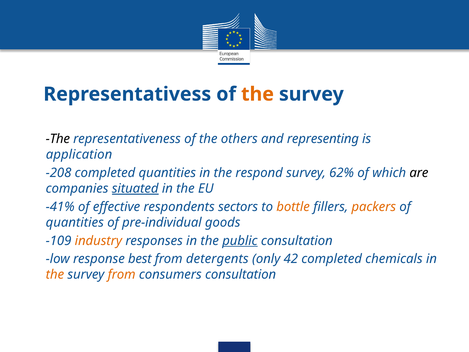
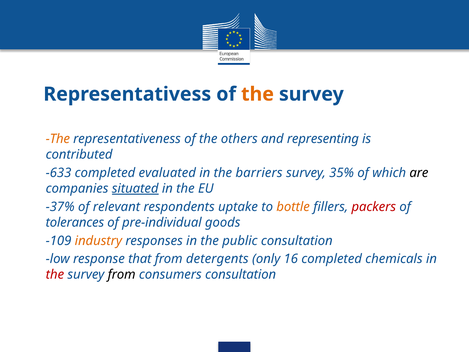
The colour: black -> orange (58, 139)
application: application -> contributed (79, 155)
-208: -208 -> -633 (59, 173)
completed quantities: quantities -> evaluated (167, 173)
respond: respond -> barriers (259, 173)
62%: 62% -> 35% (342, 173)
-41%: -41% -> -37% (60, 207)
effective: effective -> relevant (116, 207)
sectors: sectors -> uptake (238, 207)
packers colour: orange -> red (374, 207)
quantities: quantities -> tolerances (75, 222)
public underline: present -> none (240, 241)
best: best -> that (140, 259)
42: 42 -> 16 (291, 259)
the colour: orange -> red (55, 274)
from colour: orange -> black (122, 274)
